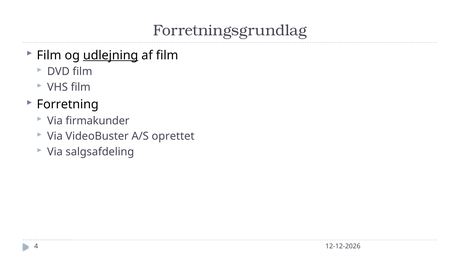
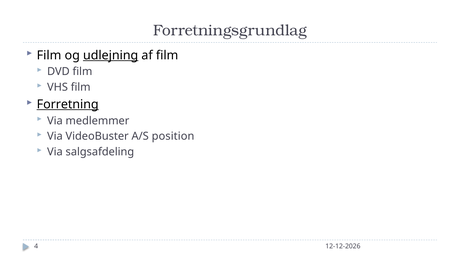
Forretning underline: none -> present (68, 104)
firmakunder: firmakunder -> medlemmer (97, 121)
oprettet: oprettet -> position (173, 136)
